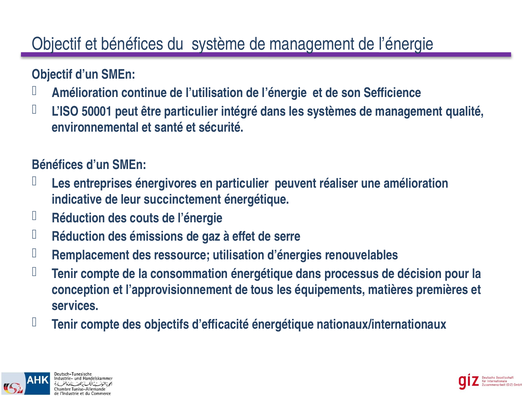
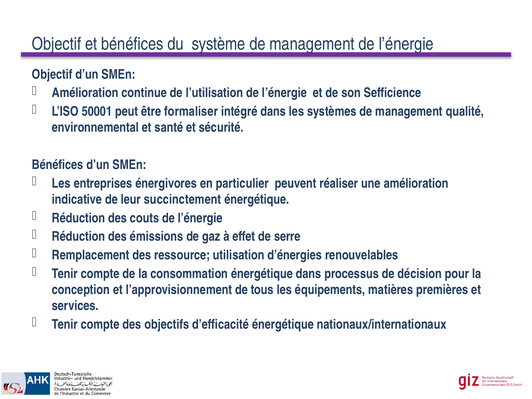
être particulier: particulier -> formaliser (191, 112)
